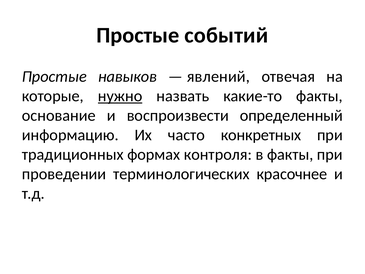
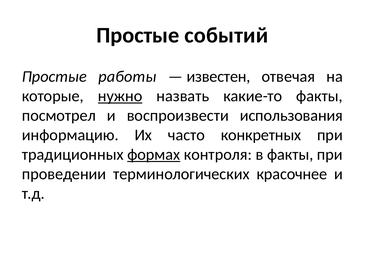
навыков: навыков -> работы (127, 77)
явлений: явлений -> известен (219, 77)
основание: основание -> посмотрел (59, 116)
определенный: определенный -> использования (291, 116)
формах underline: none -> present (154, 154)
